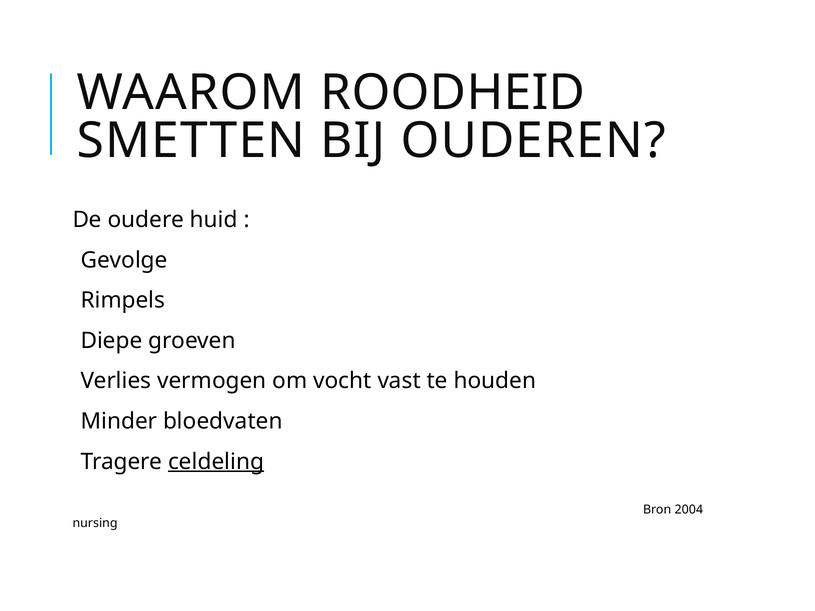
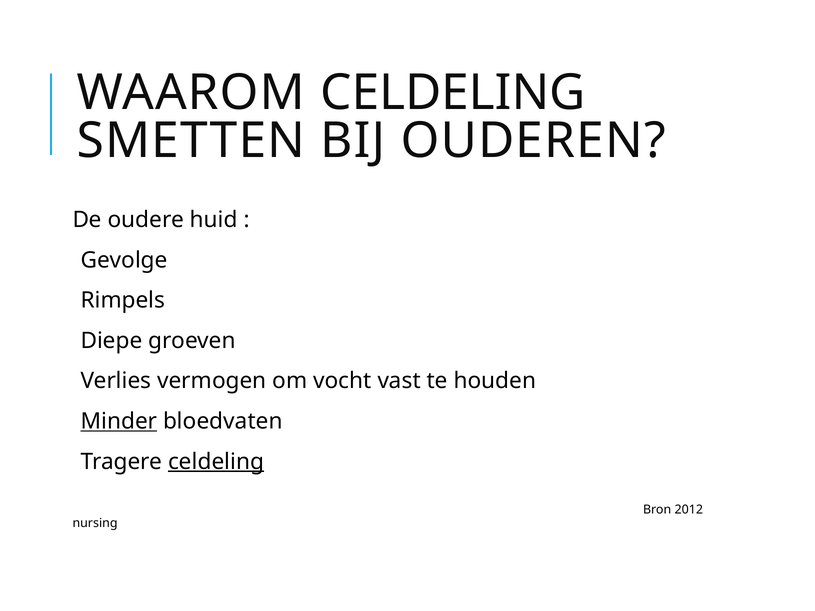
WAAROM ROODHEID: ROODHEID -> CELDELING (453, 93)
Minder underline: none -> present (119, 421)
2004: 2004 -> 2012 (689, 510)
